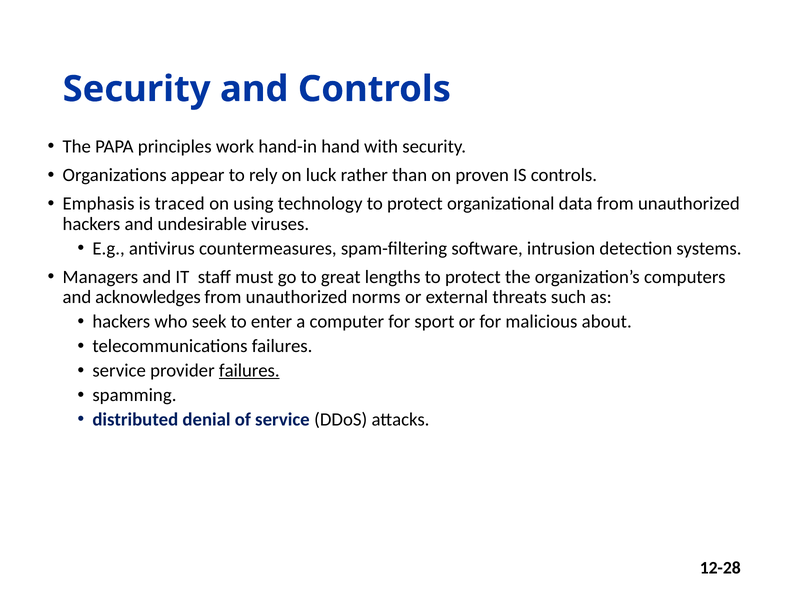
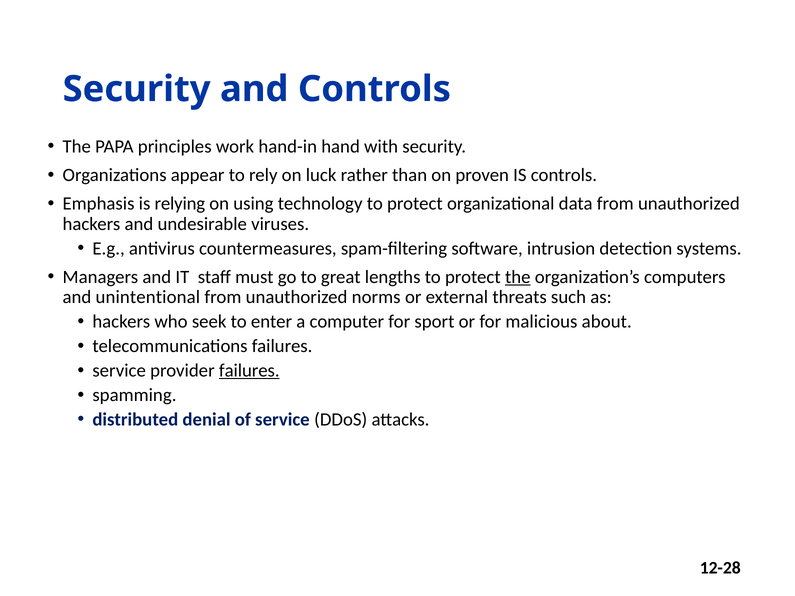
traced: traced -> relying (180, 204)
the underline: none -> present (518, 277)
acknowledges: acknowledges -> unintentional (148, 297)
